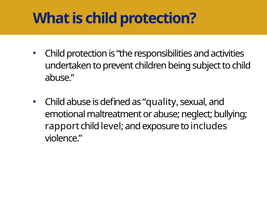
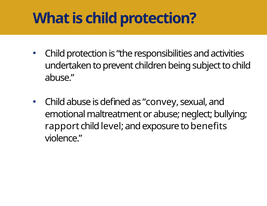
quality: quality -> convey (161, 102)
includes: includes -> benefits (209, 126)
